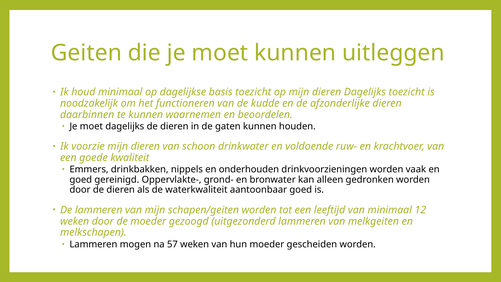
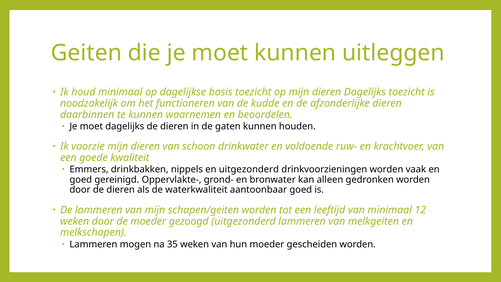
en onderhouden: onderhouden -> uitgezonderd (249, 169)
57: 57 -> 35 (172, 244)
